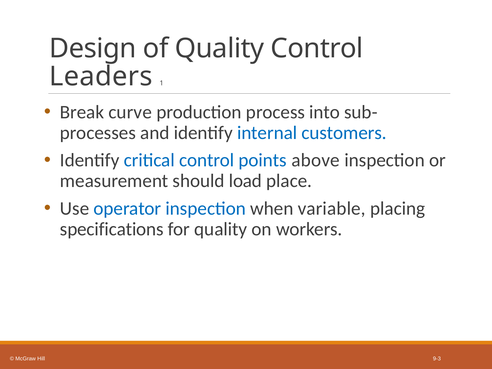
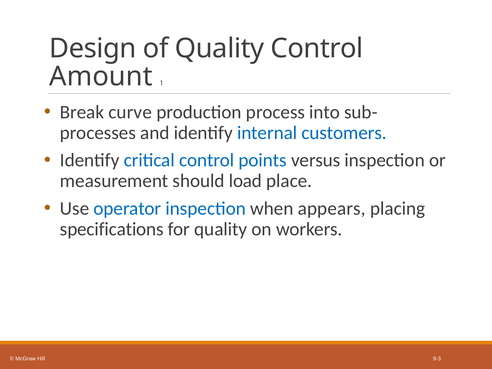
Leaders: Leaders -> Amount (101, 76)
above: above -> versus (316, 160)
variable: variable -> appears (332, 208)
